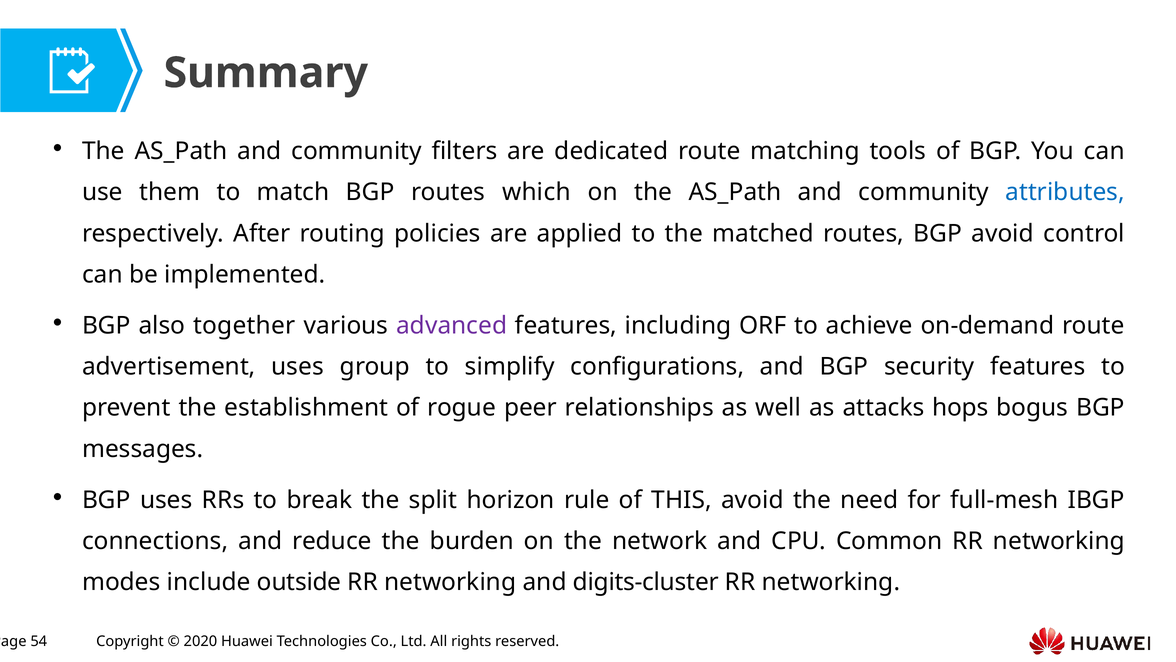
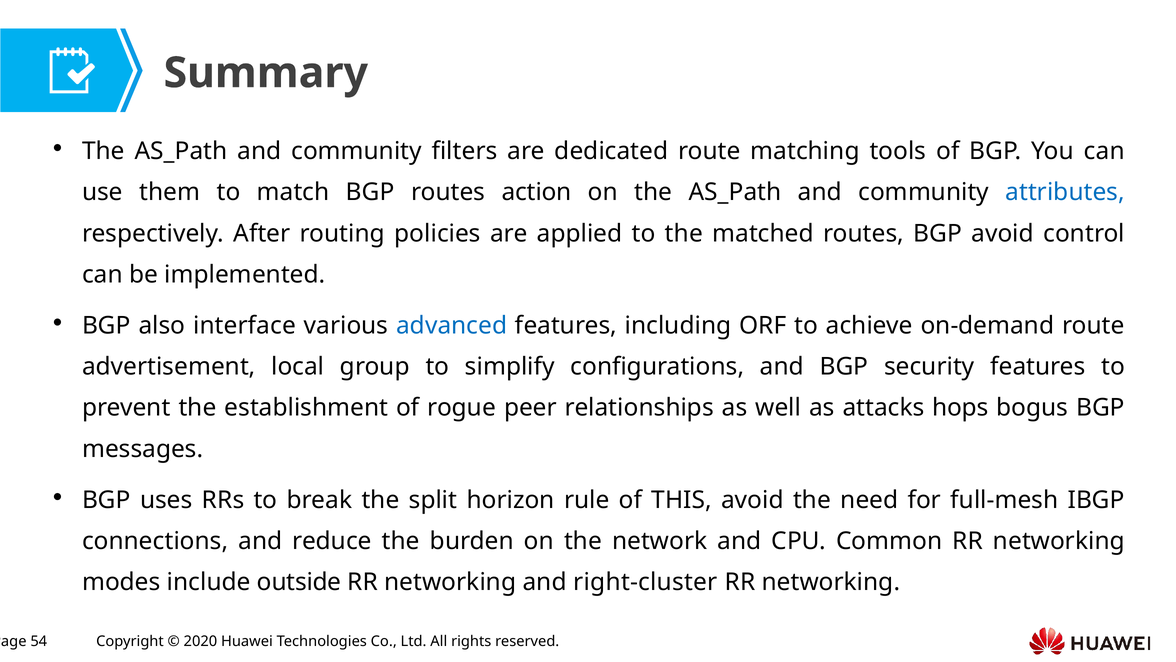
which: which -> action (537, 192)
together: together -> interface (245, 325)
advanced colour: purple -> blue (452, 325)
advertisement uses: uses -> local (298, 366)
digits-cluster: digits-cluster -> right-cluster (646, 582)
